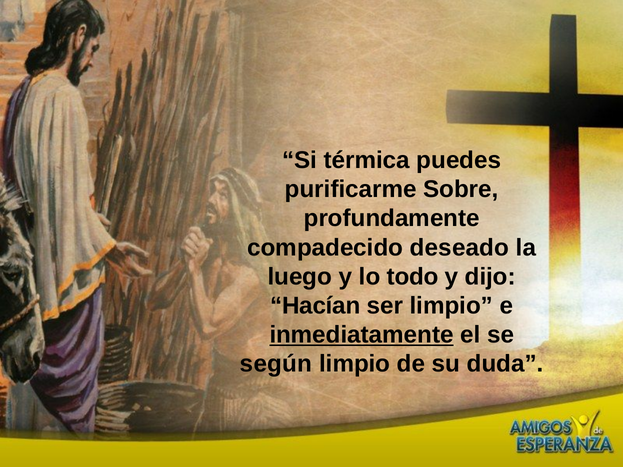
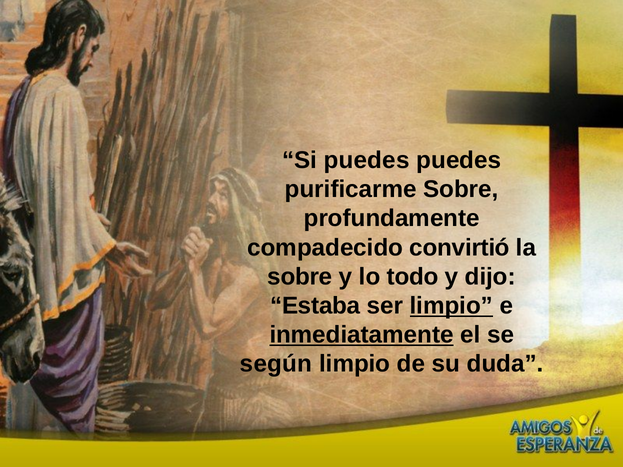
Si térmica: térmica -> puedes (367, 160)
deseado: deseado -> convirtió (460, 248)
luego: luego -> sobre (300, 277)
Hacían: Hacían -> Estaba (315, 306)
limpio underline: none -> present (451, 306)
